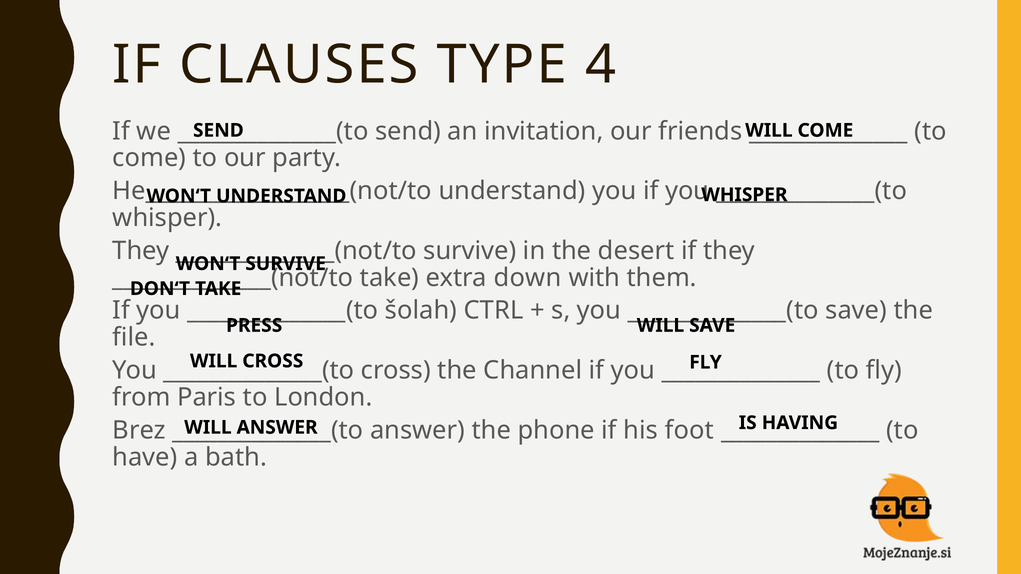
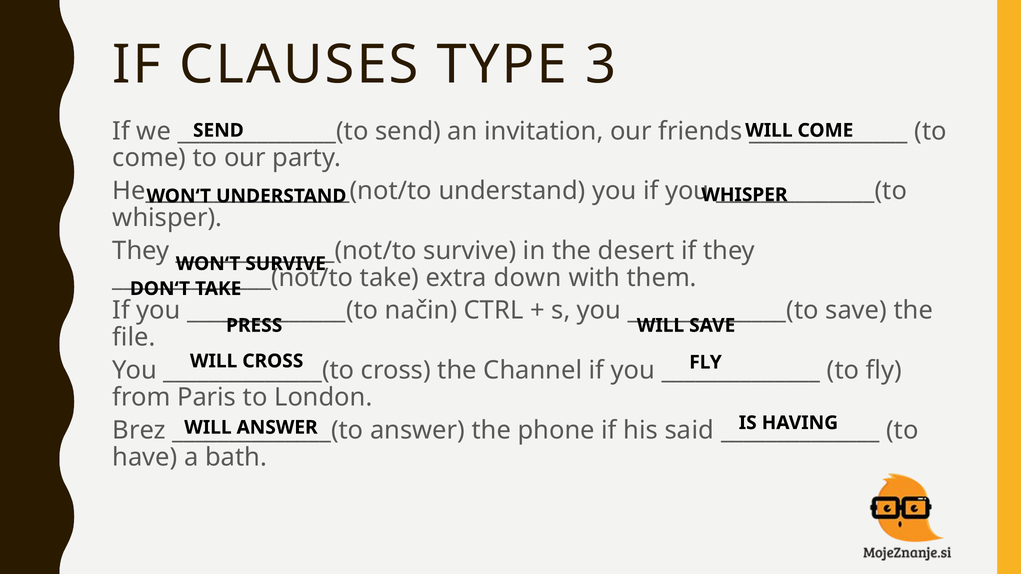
4: 4 -> 3 (601, 65)
šolah: šolah -> način (421, 311)
foot: foot -> said (689, 430)
